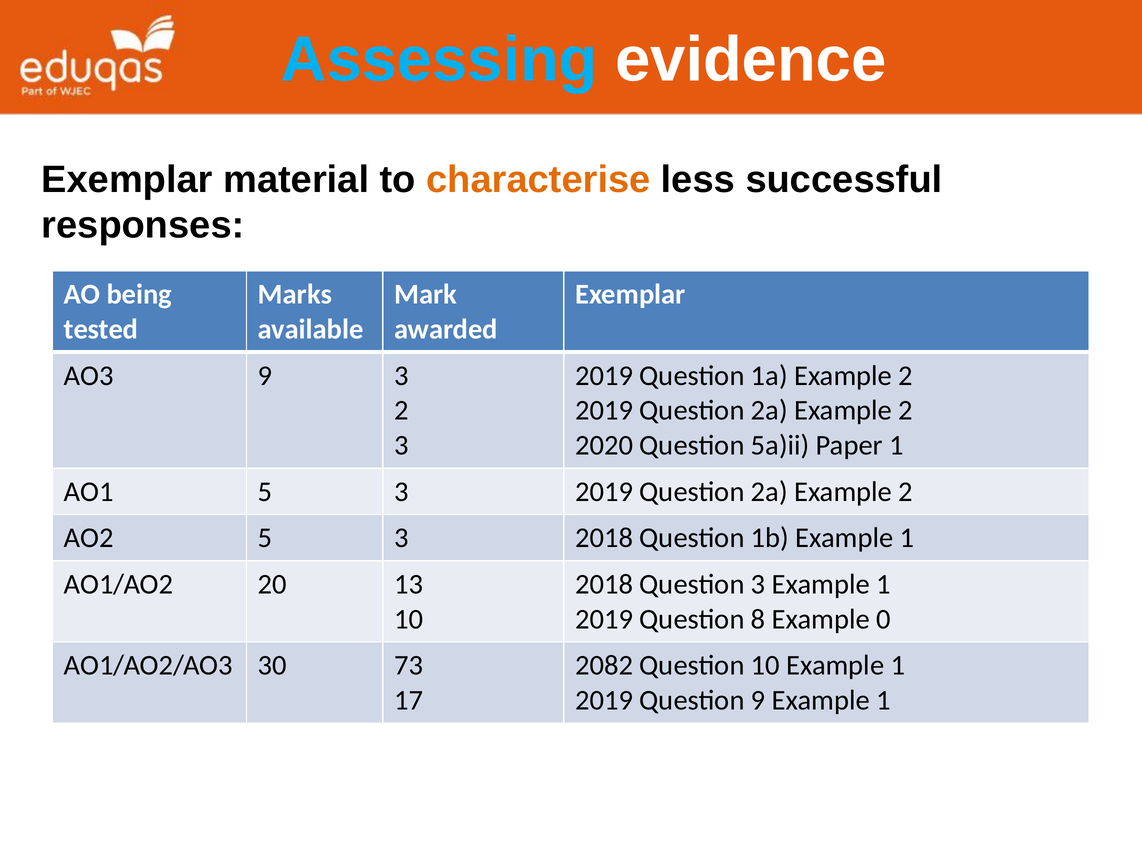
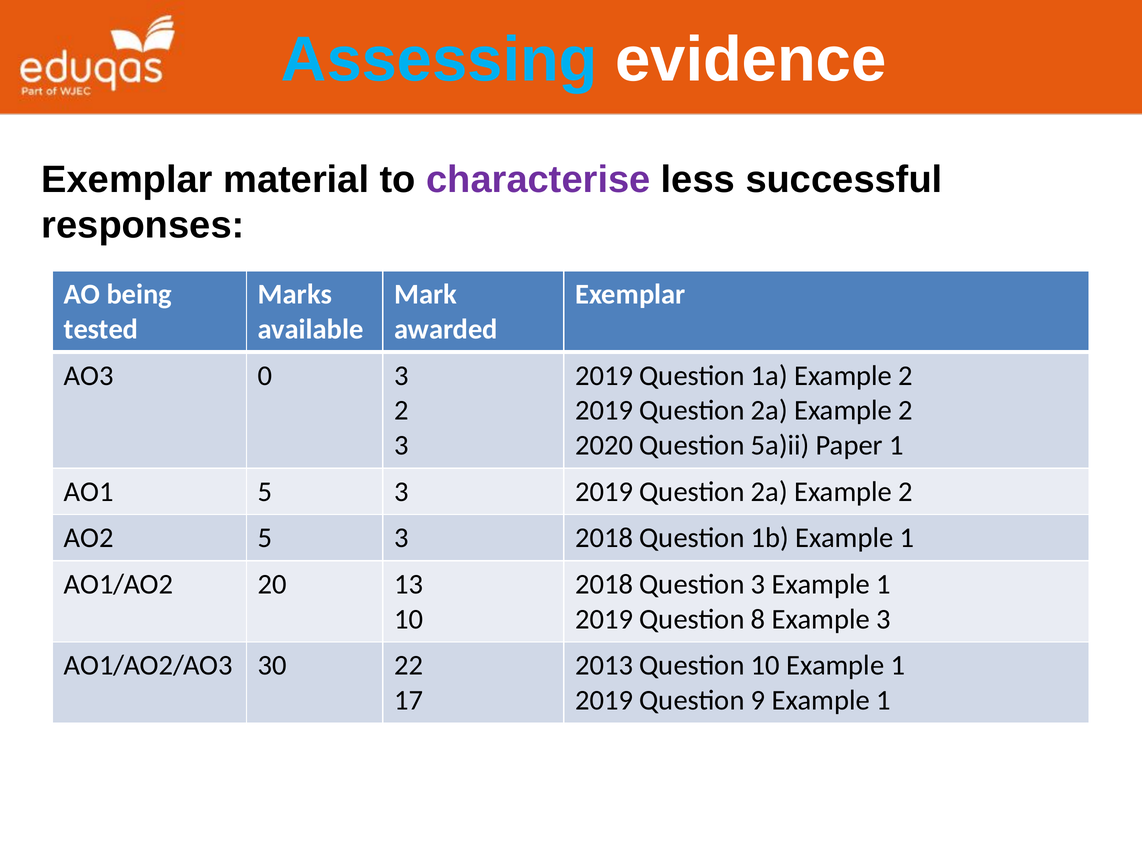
characterise colour: orange -> purple (538, 179)
AO3 9: 9 -> 0 (265, 375)
Example 0: 0 -> 3 (883, 619)
73: 73 -> 22 (409, 665)
2082: 2082 -> 2013 (604, 665)
